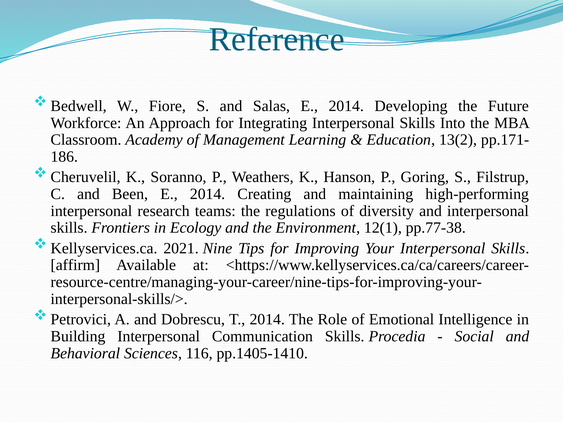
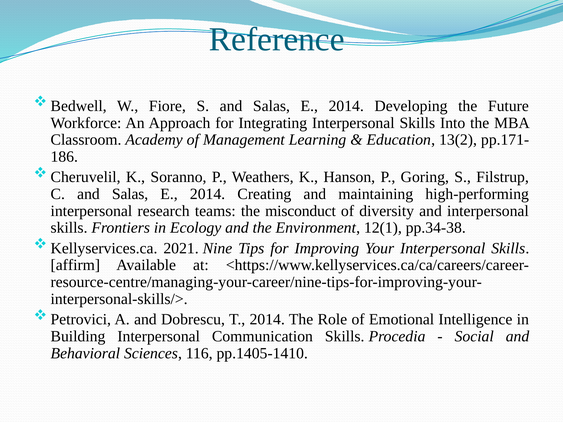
C and Been: Been -> Salas (130, 194)
regulations: regulations -> misconduct (301, 211)
pp.77-38: pp.77-38 -> pp.34-38 (436, 228)
